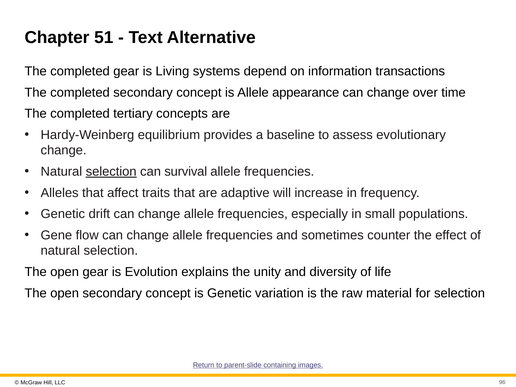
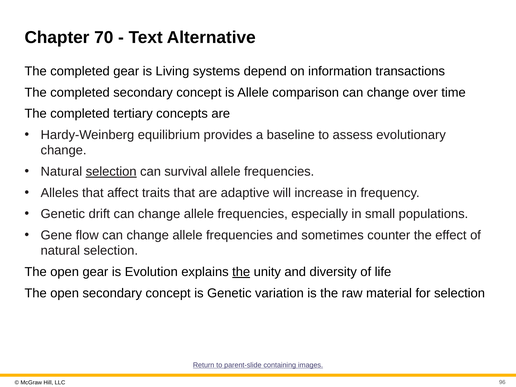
51: 51 -> 70 (104, 38)
appearance: appearance -> comparison (306, 92)
the underline: none -> present (241, 272)
